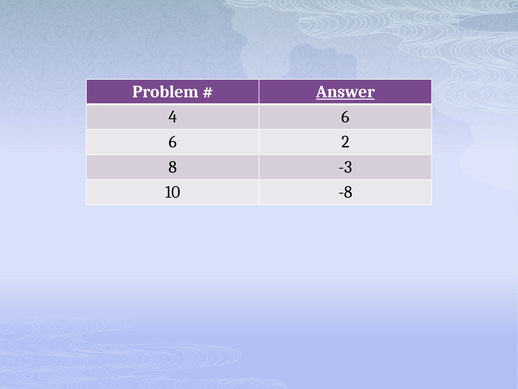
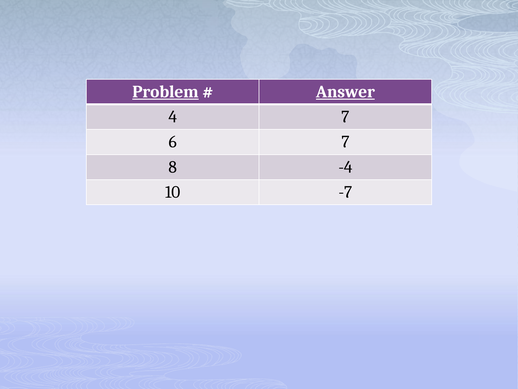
Problem underline: none -> present (165, 92)
4 6: 6 -> 7 (345, 117)
6 2: 2 -> 7 (345, 142)
-3: -3 -> -4 (345, 167)
-8: -8 -> -7 (345, 192)
